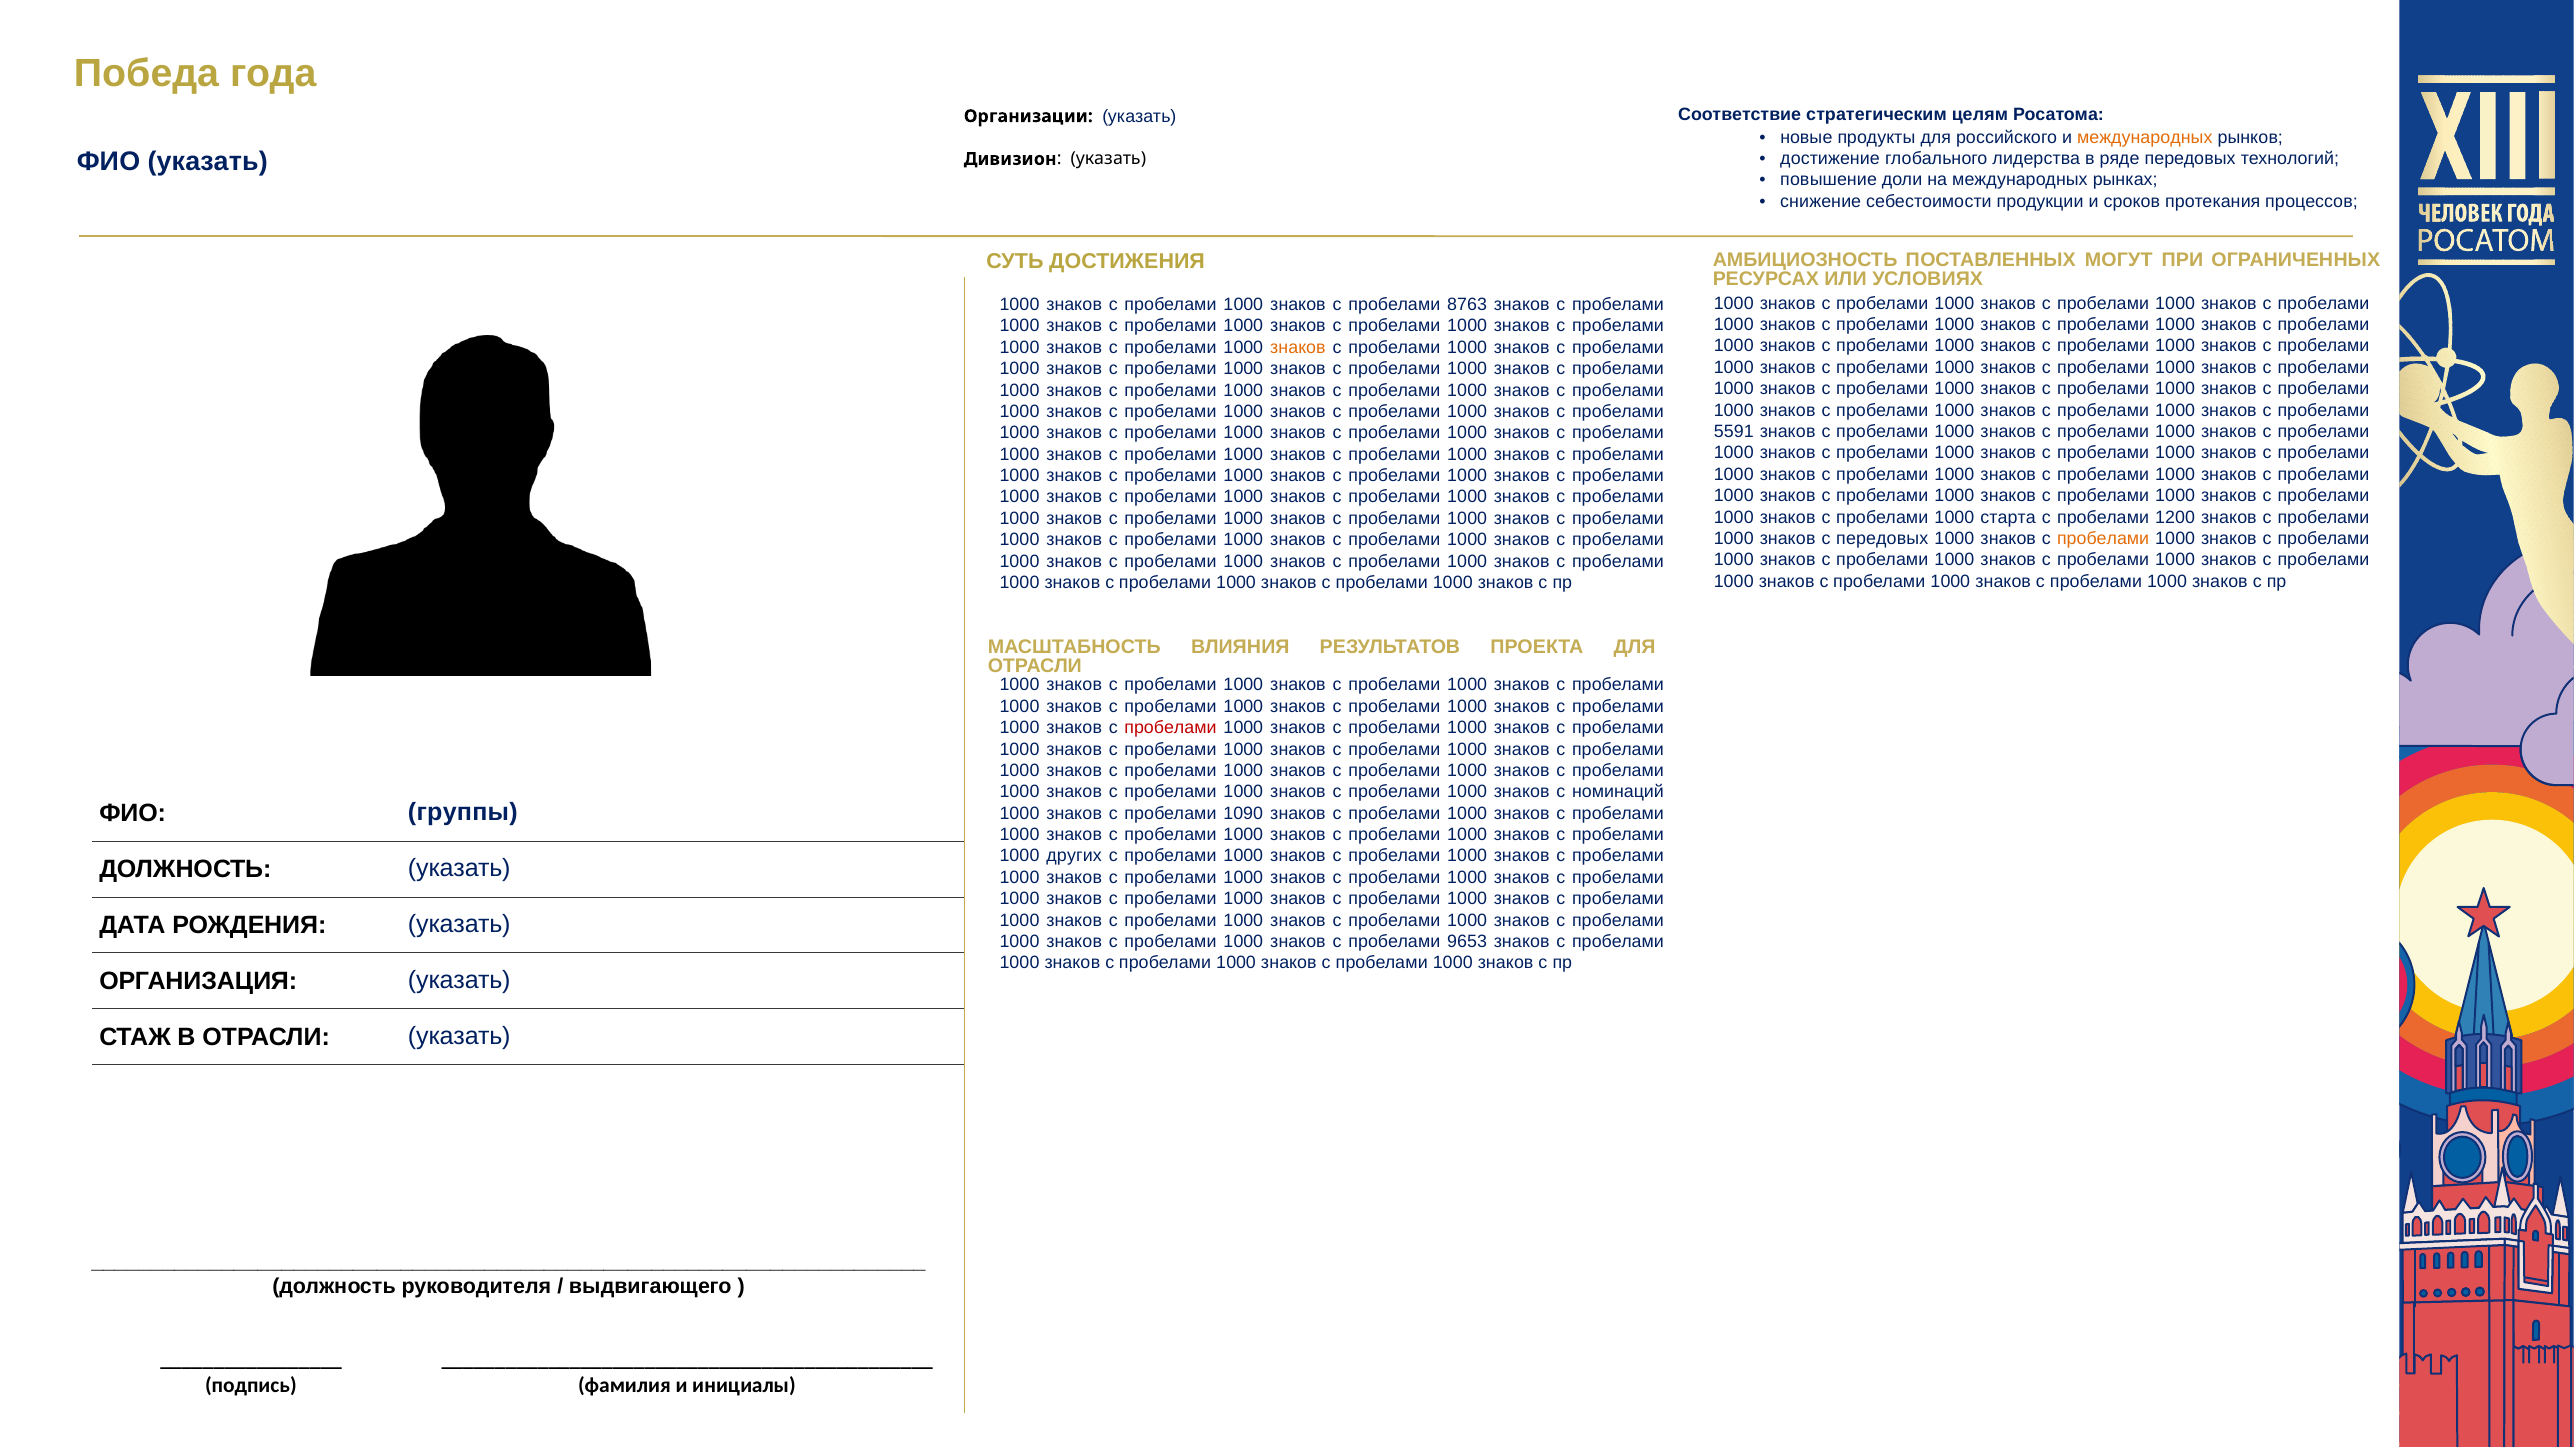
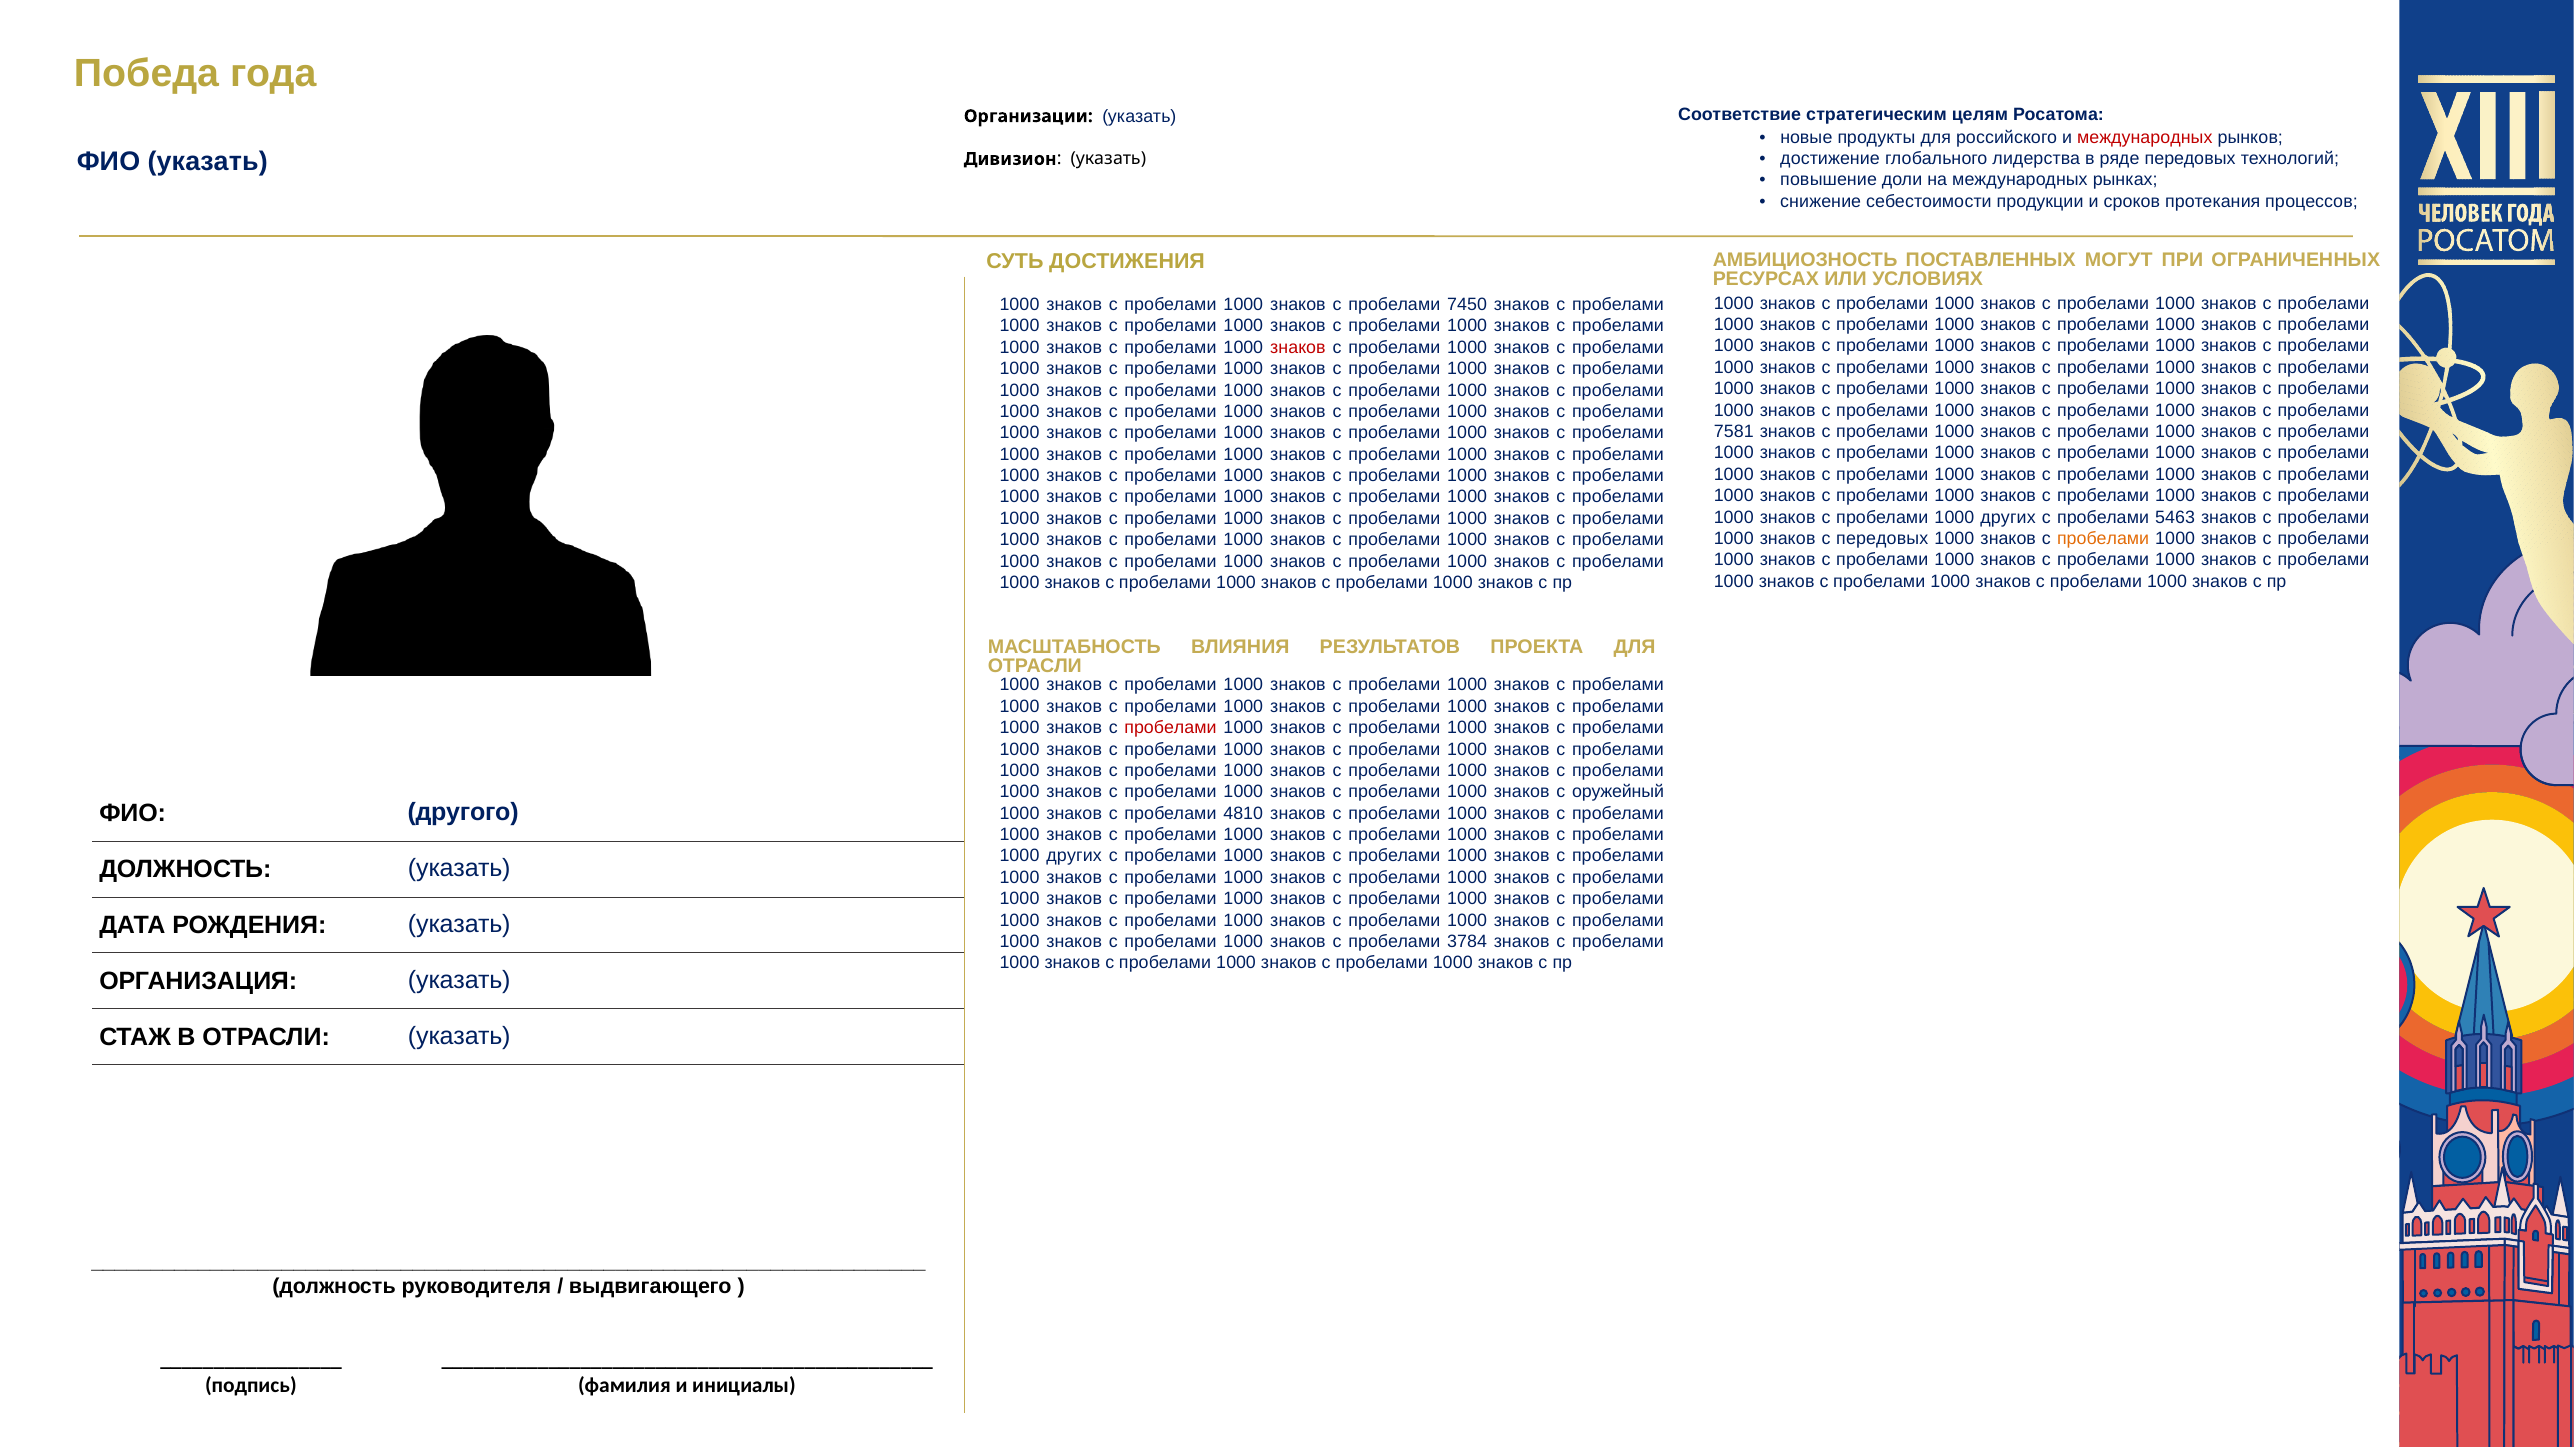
международных colour: orange -> red (2145, 137)
8763: 8763 -> 7450 (1467, 305)
знаков colour: orange -> red (1298, 347)
5591: 5591 -> 7581 (1734, 432)
старта: старта -> других (2008, 517)
1200: 1200 -> 5463 (2175, 517)
номинаций: номинаций -> оружейный (1618, 792)
группы: группы -> другого (463, 813)
1090: 1090 -> 4810 (1243, 813)
9653: 9653 -> 3784 (1467, 942)
